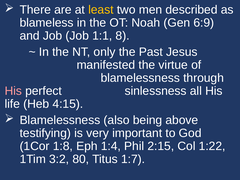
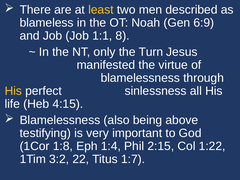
Past: Past -> Turn (151, 52)
His colour: pink -> yellow (13, 91)
80: 80 -> 22 (81, 159)
